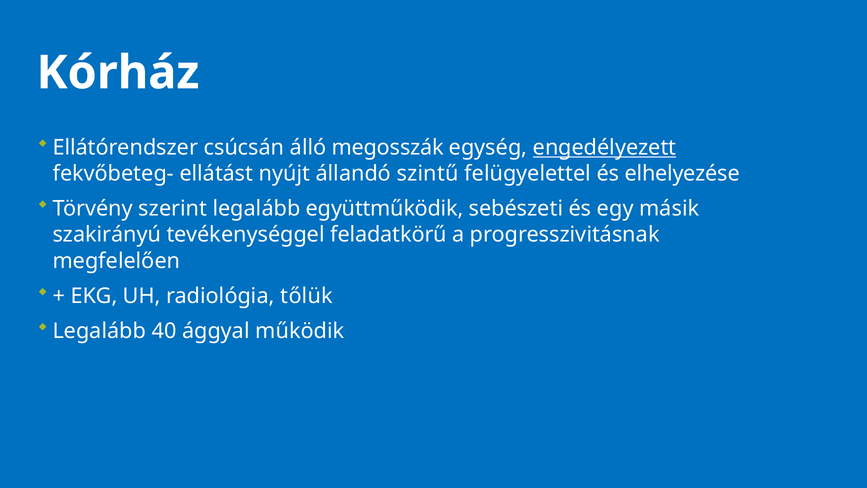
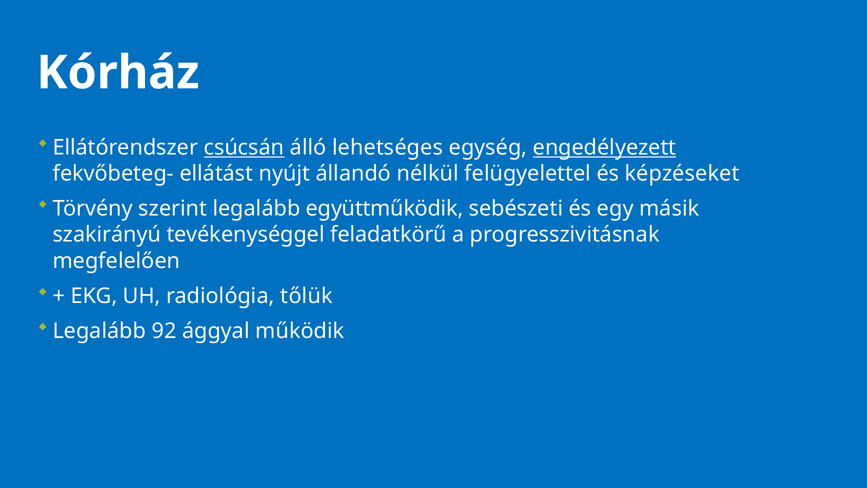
csúcsán underline: none -> present (244, 148)
megosszák: megosszák -> lehetséges (388, 148)
szintű: szintű -> nélkül (428, 174)
elhelyezése: elhelyezése -> képzéseket (682, 174)
40: 40 -> 92 (164, 331)
